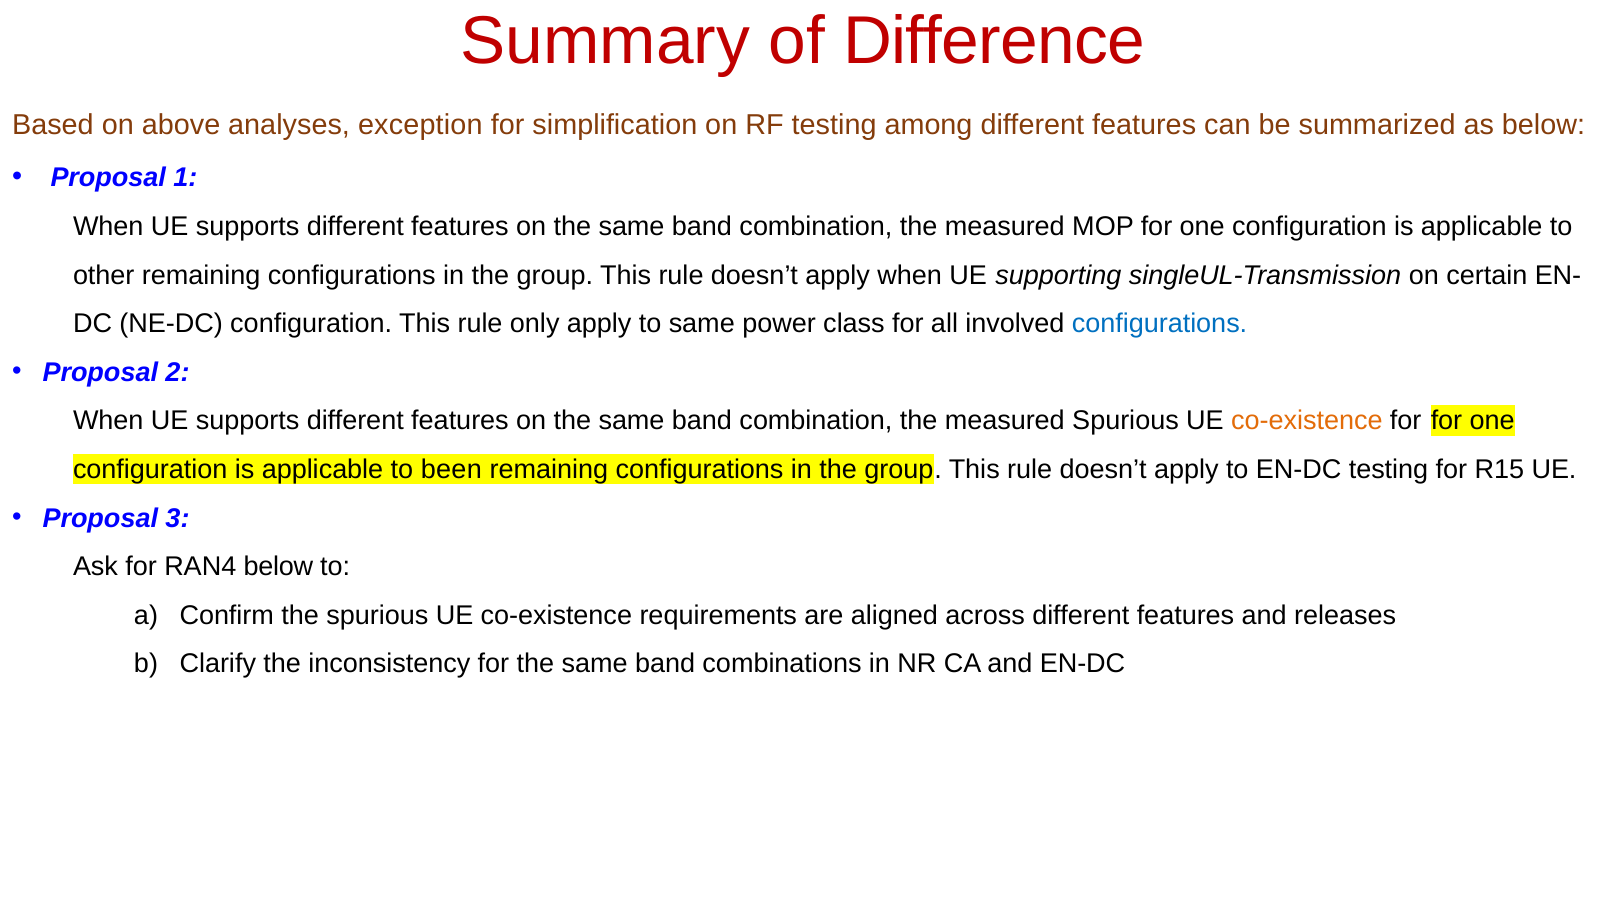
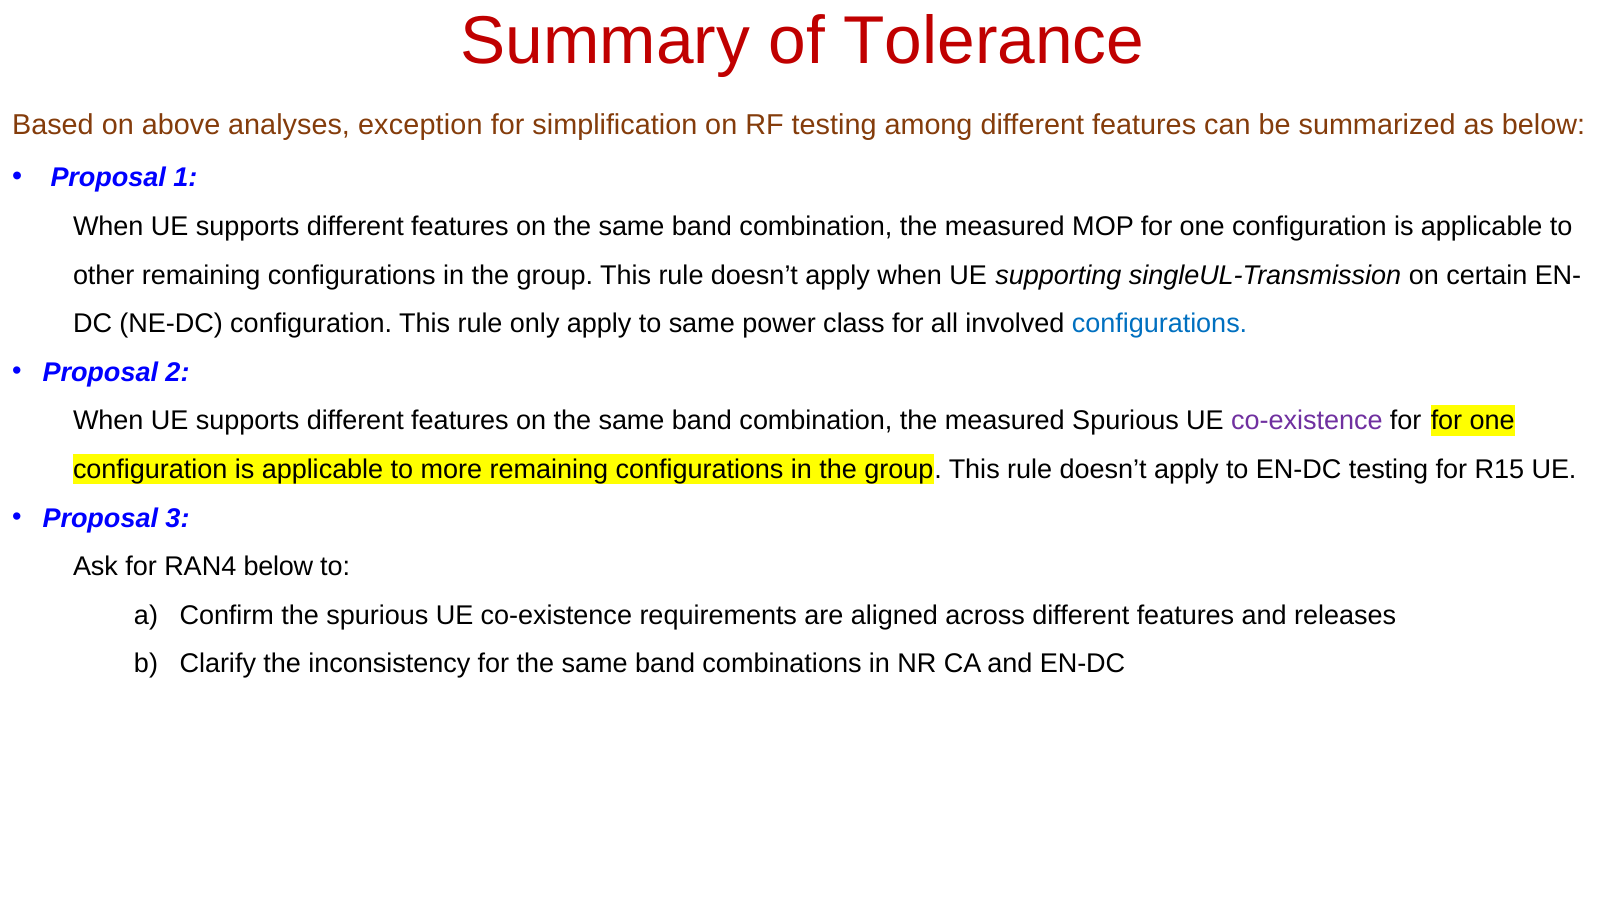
Difference: Difference -> Tolerance (994, 41)
co-existence colour: orange -> purple (1307, 421)
been: been -> more (451, 470)
